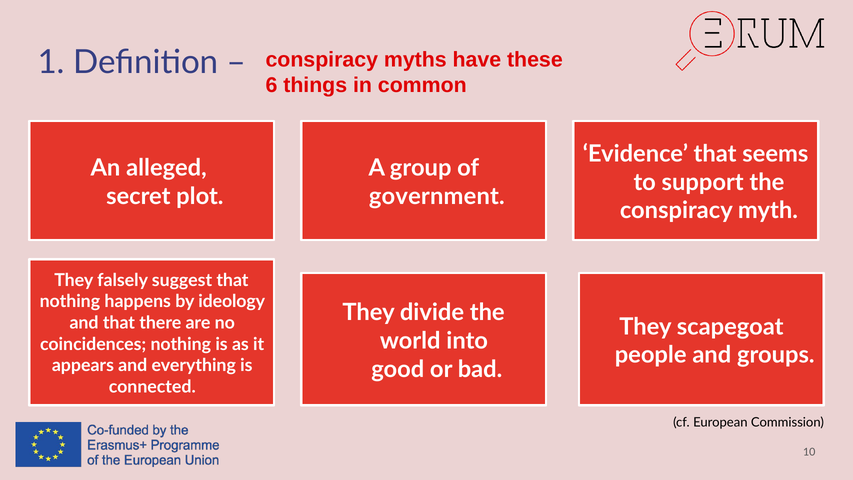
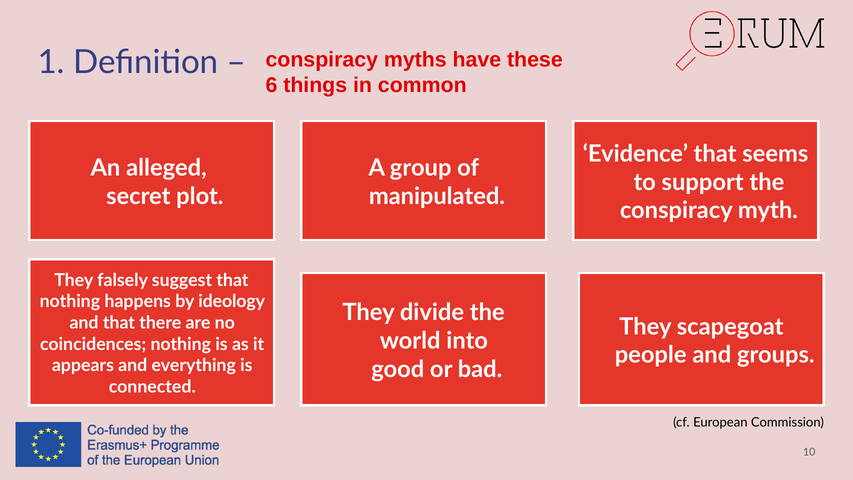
government: government -> manipulated (437, 196)
